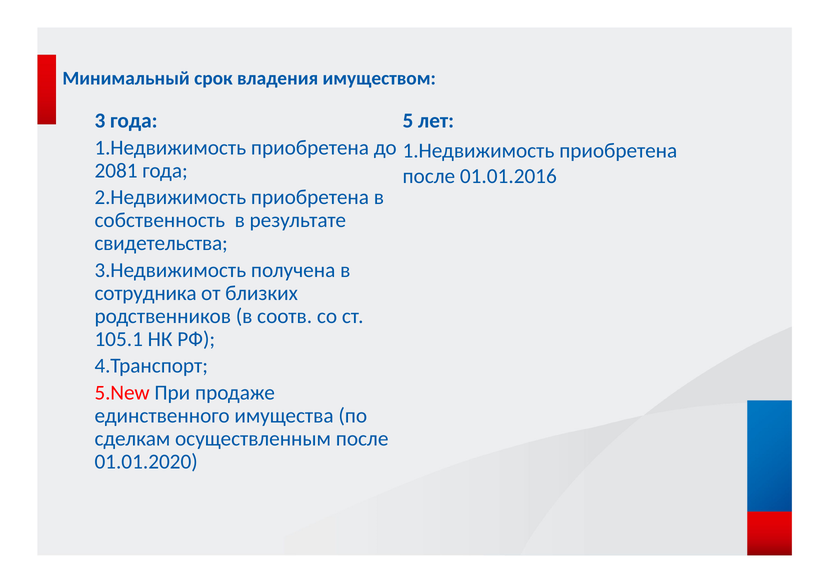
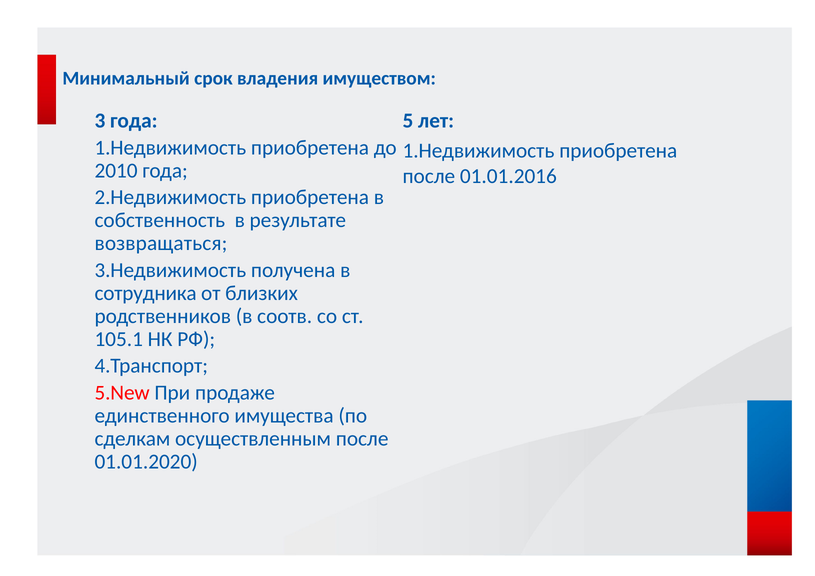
2081: 2081 -> 2010 (116, 171)
свидетельства: свидетельства -> возвращаться (161, 243)
